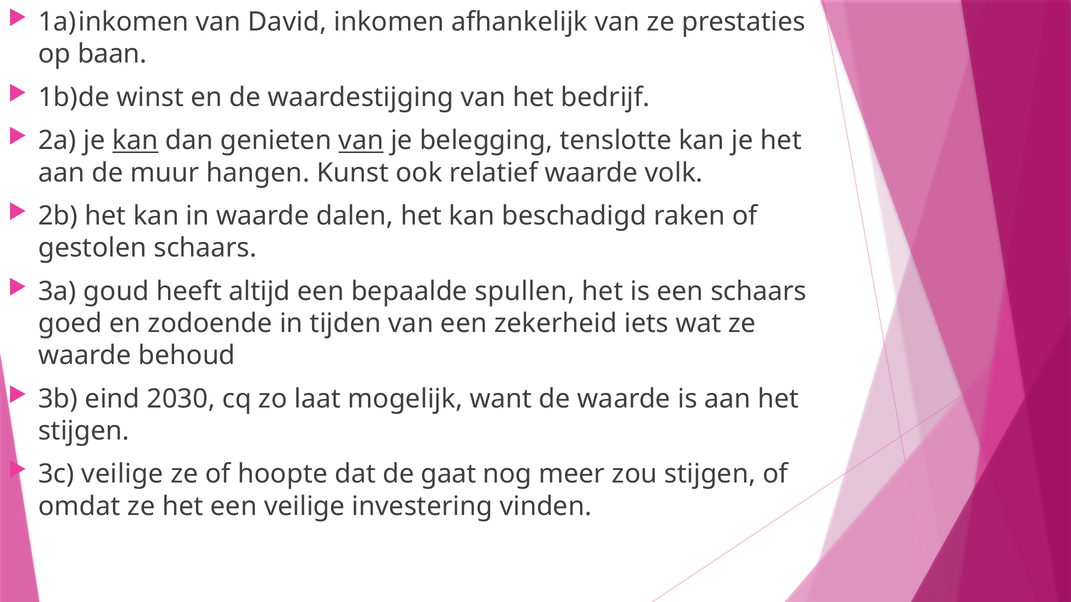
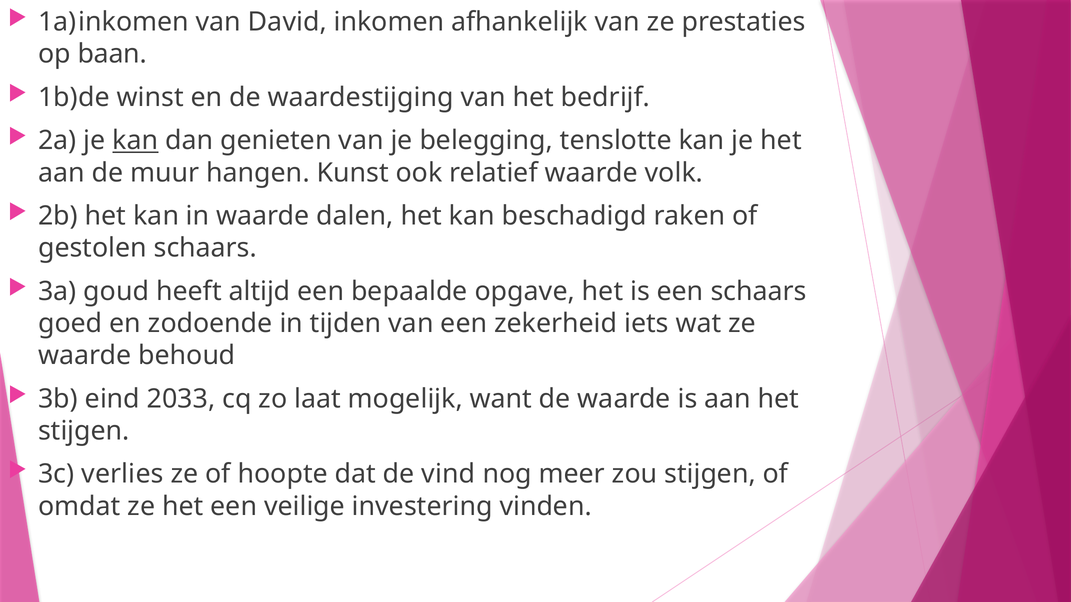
van underline: present -> none (361, 141)
spullen: spullen -> opgave (525, 292)
2030: 2030 -> 2033 (181, 399)
3c veilige: veilige -> verlies (122, 474)
gaat: gaat -> vind (448, 474)
